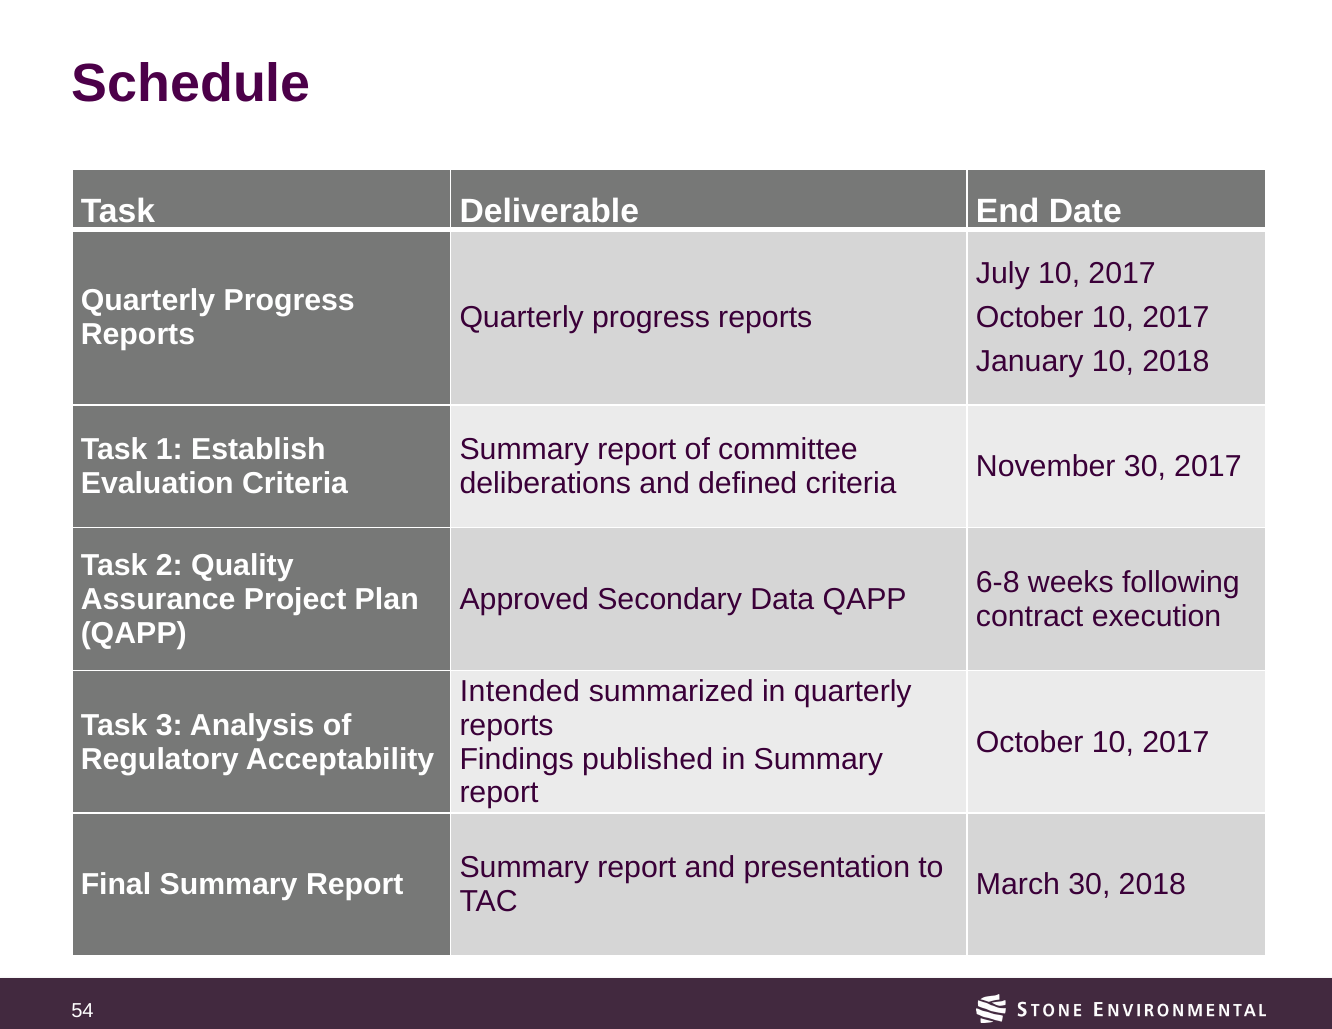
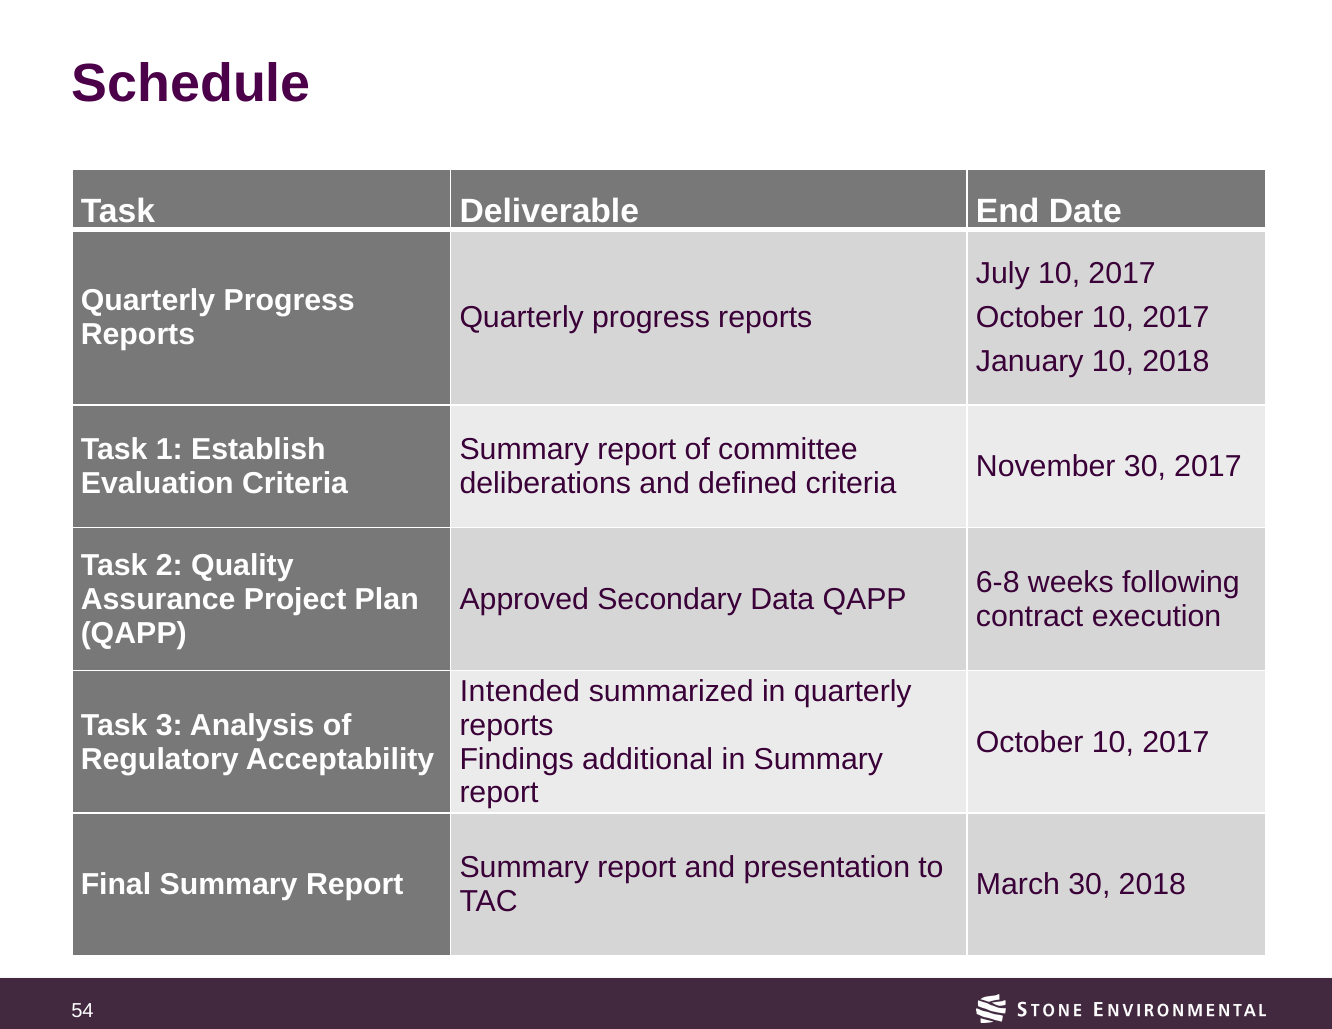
published: published -> additional (648, 759)
